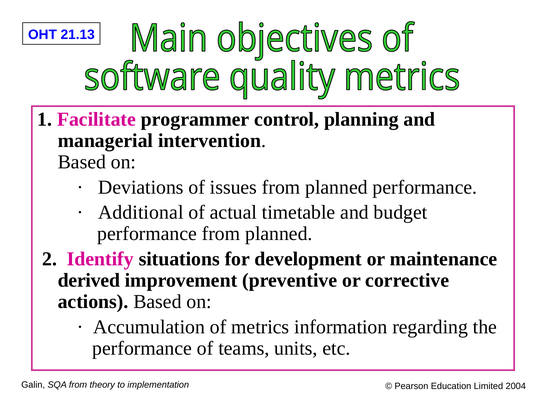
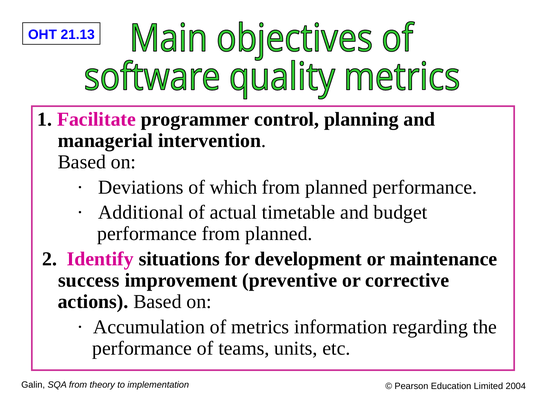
issues: issues -> which (234, 187)
derived: derived -> success (89, 280)
